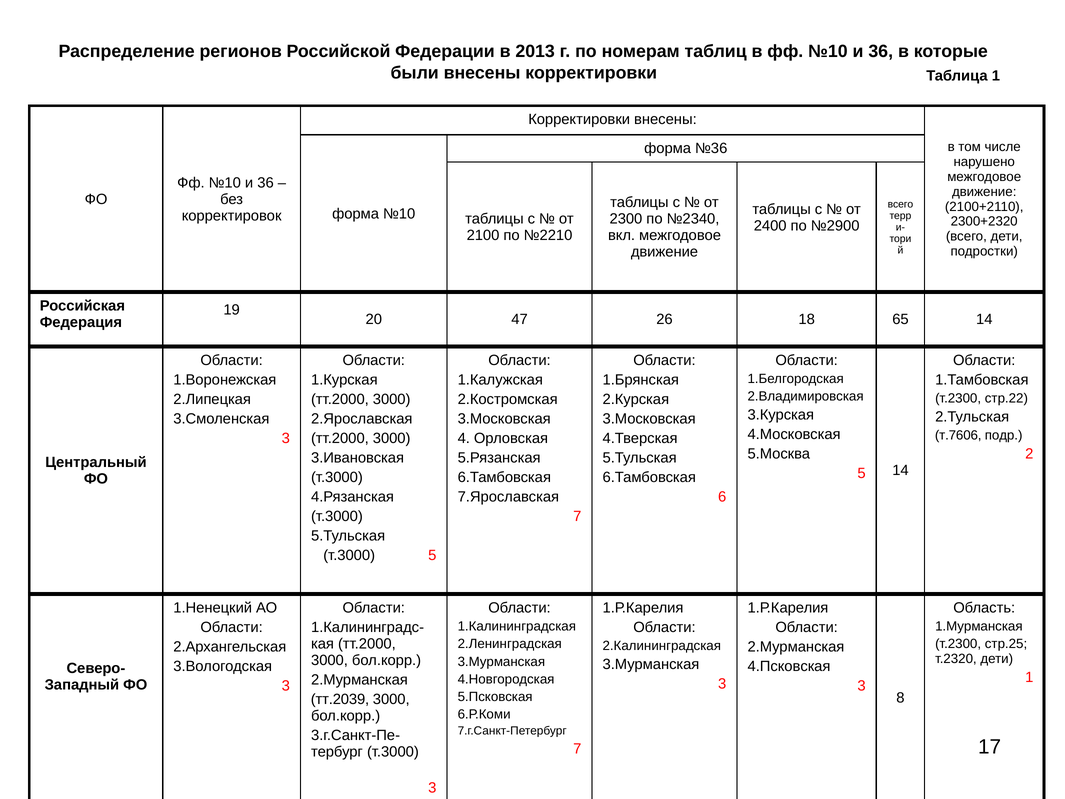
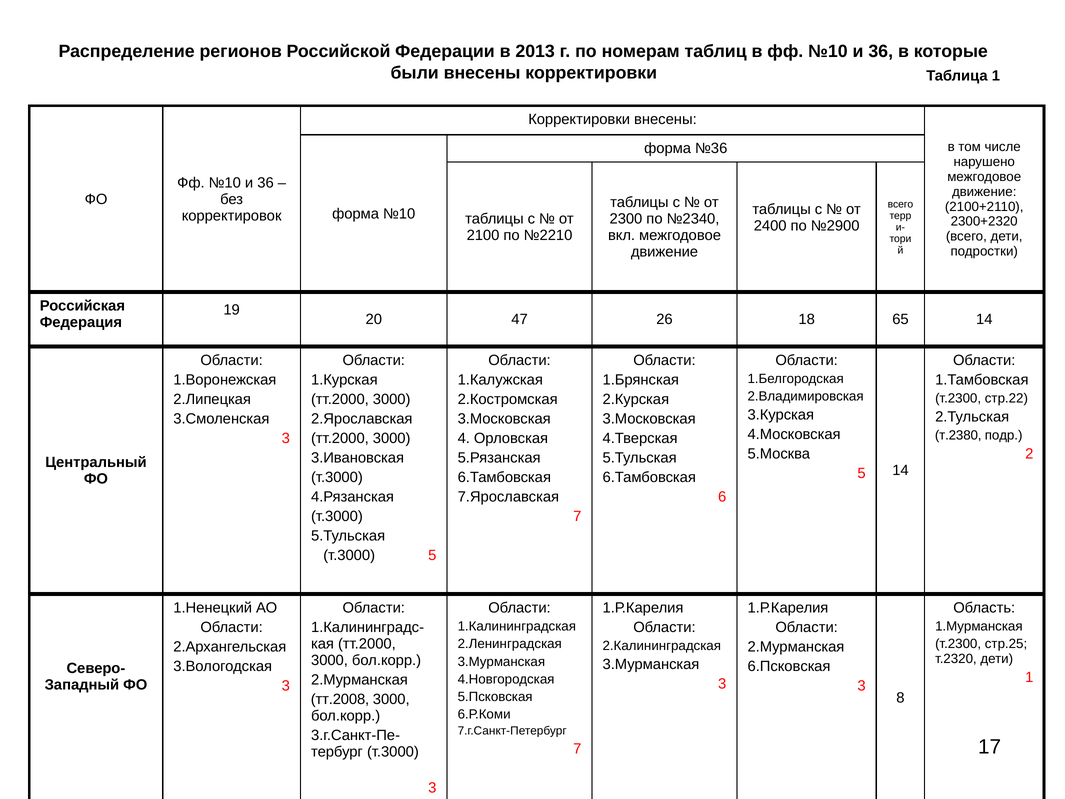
т.7606: т.7606 -> т.2380 (958, 435)
4.Псковская: 4.Псковская -> 6.Псковская (789, 666)
тт.2039: тт.2039 -> тт.2008 (340, 699)
